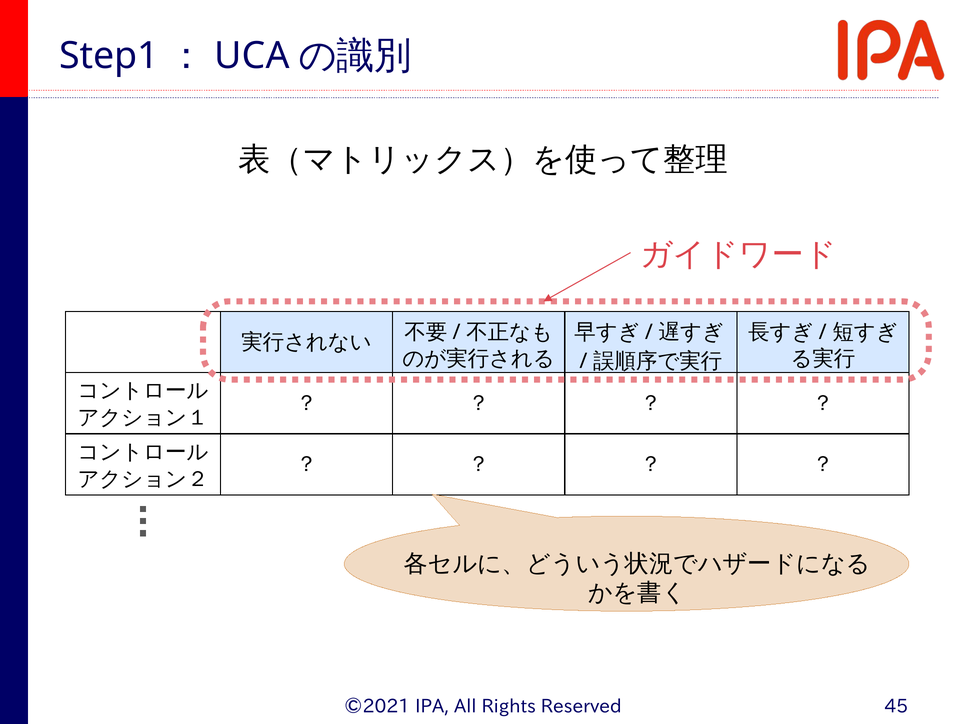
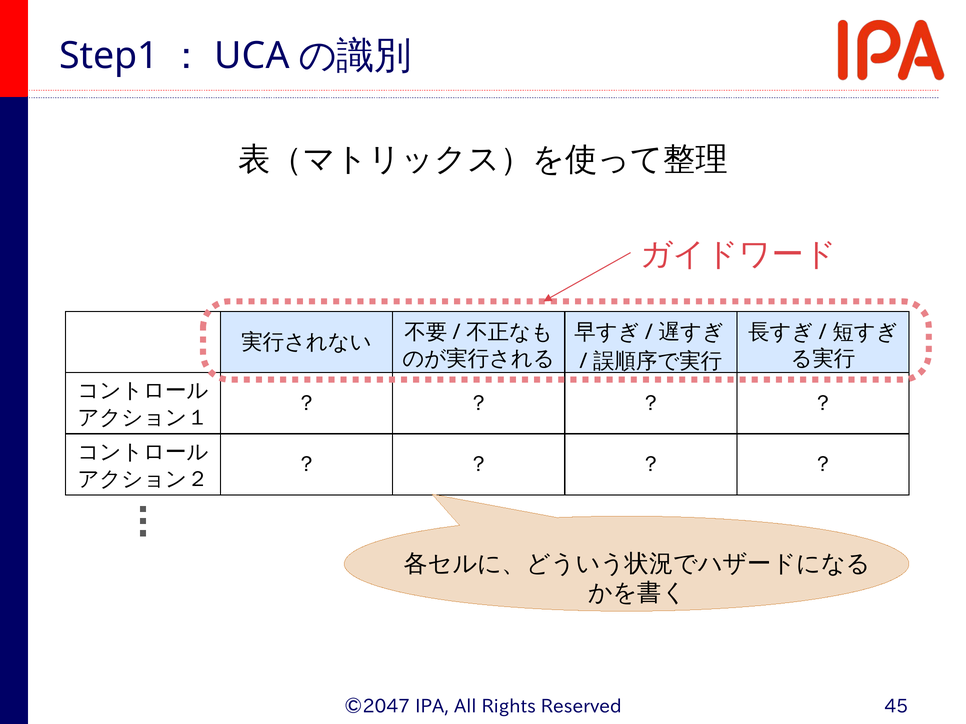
©2021: ©2021 -> ©2047 (377, 707)
